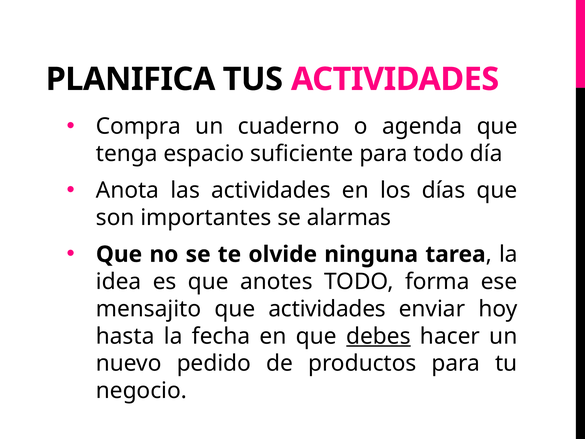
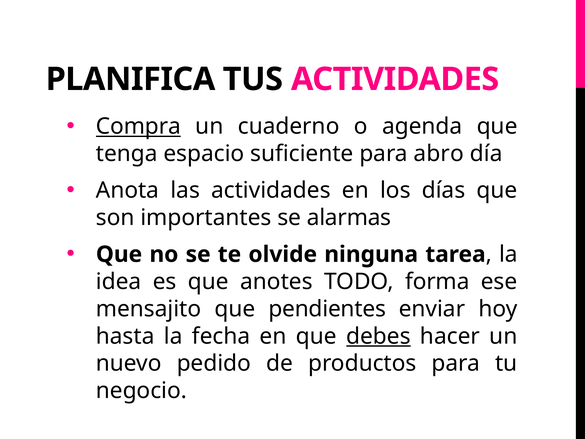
Compra underline: none -> present (138, 126)
para todo: todo -> abro (439, 154)
que actividades: actividades -> pendientes (327, 309)
